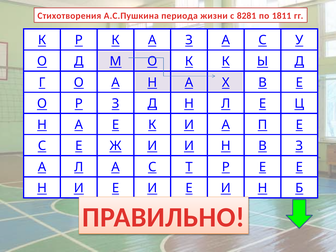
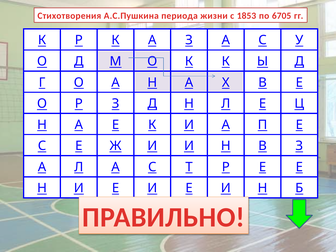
8281: 8281 -> 1853 (247, 16)
1811: 1811 -> 6705 (282, 16)
